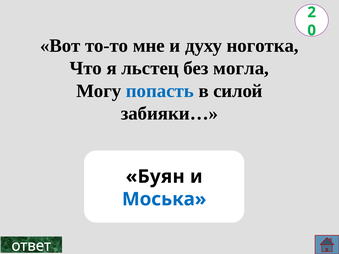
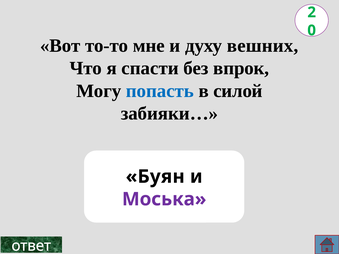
ноготка: ноготка -> вешних (263, 46)
льстец: льстец -> спасти (150, 68)
могла: могла -> впрок (241, 68)
Моська colour: blue -> purple (164, 199)
